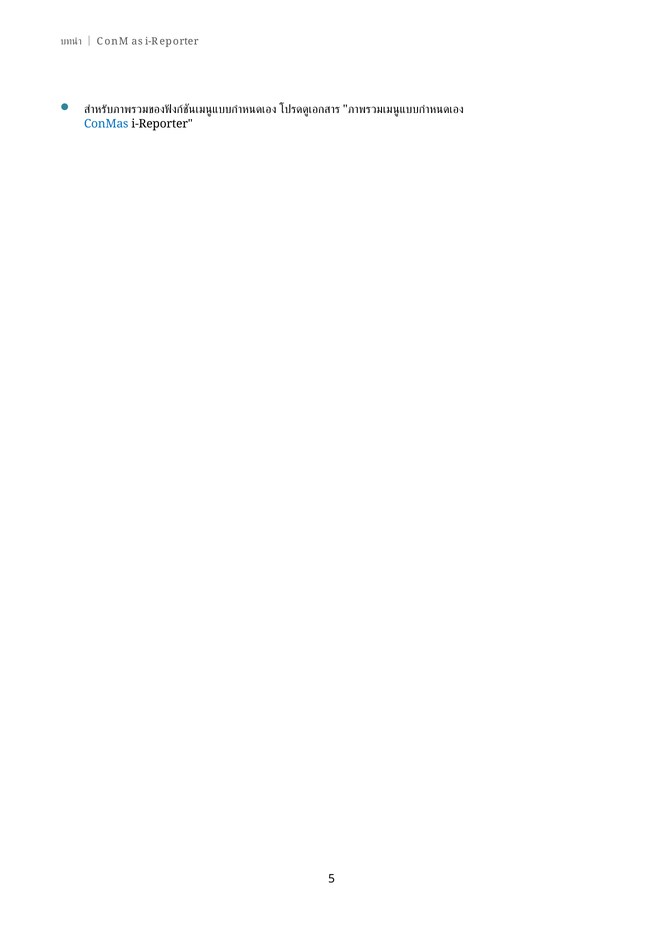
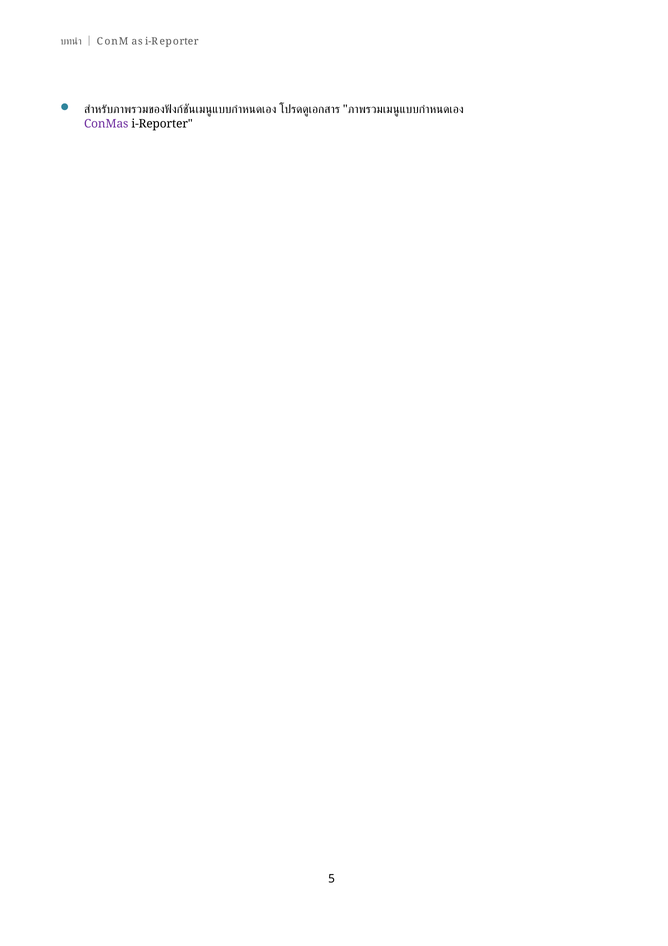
ConMas colour: blue -> purple (106, 124)
